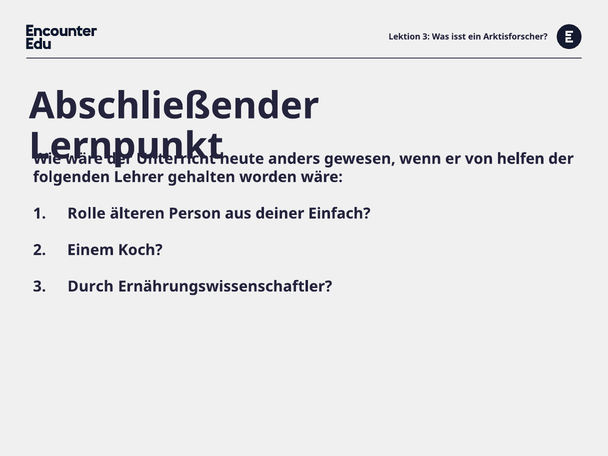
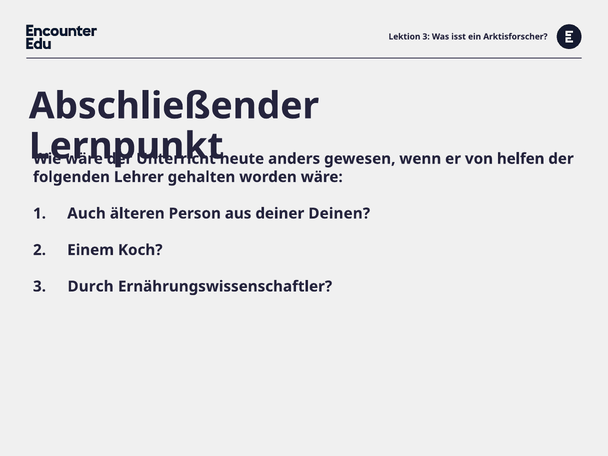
Rolle: Rolle -> Auch (87, 214)
Einfach: Einfach -> Deinen (339, 214)
